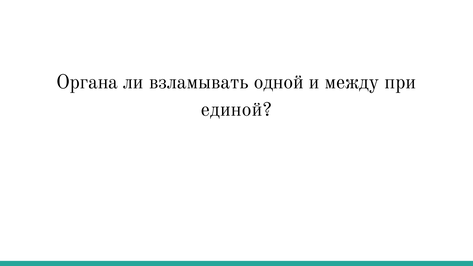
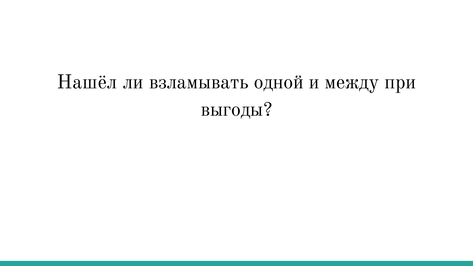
Органа: Органа -> Нашёл (87, 82)
единой: единой -> выгоды (237, 109)
